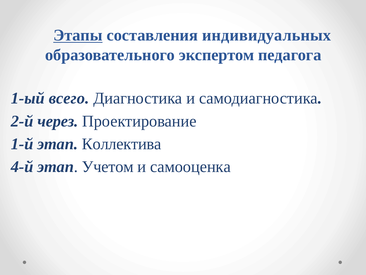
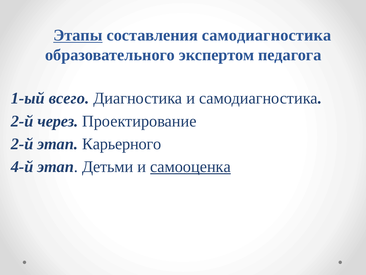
составления индивидуальных: индивидуальных -> самодиагностика (267, 35)
1-й: 1-й -> 2-й (22, 144)
Коллектива: Коллектива -> Карьерного (122, 144)
Учетом: Учетом -> Детьми (108, 167)
самооценка underline: none -> present (190, 167)
